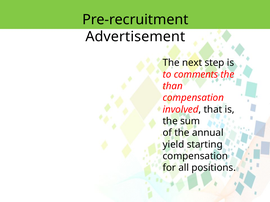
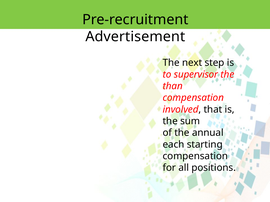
comments: comments -> supervisor (196, 75)
yield: yield -> each (174, 145)
